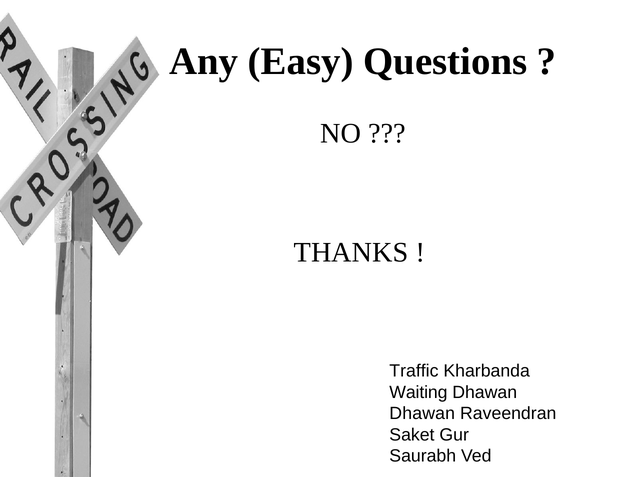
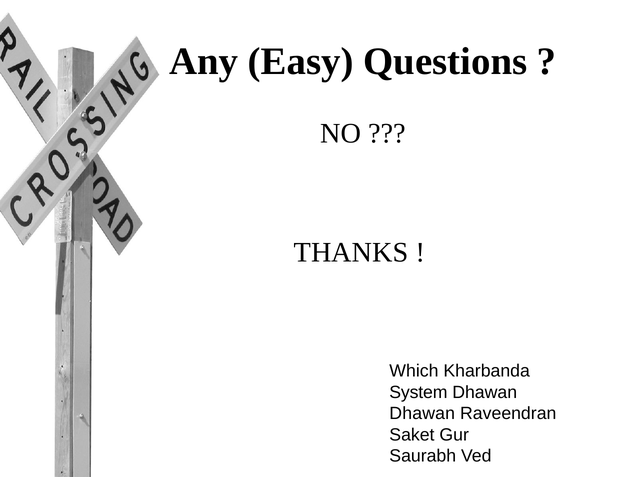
Traffic: Traffic -> Which (414, 371)
Waiting: Waiting -> System (418, 392)
